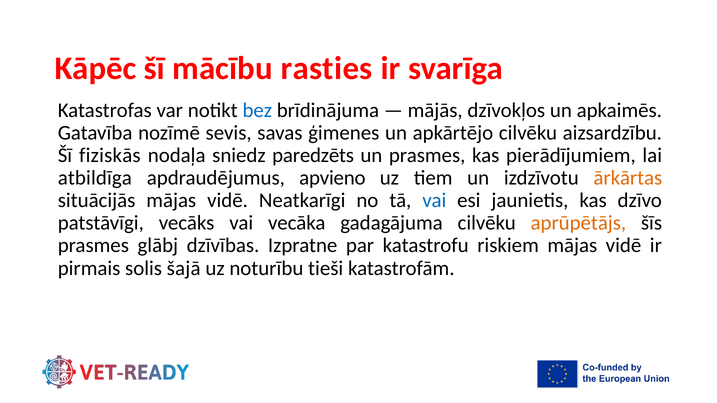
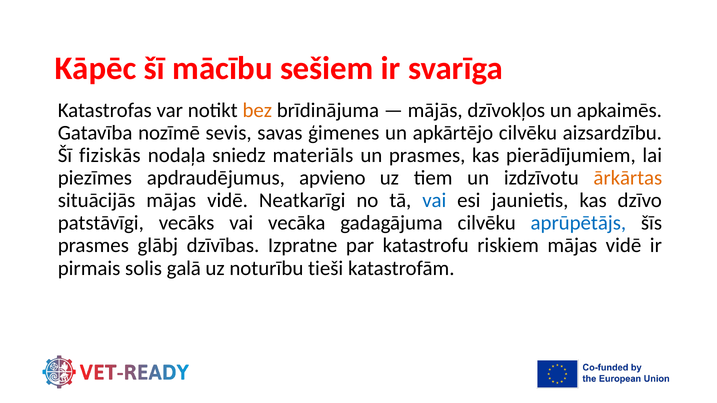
rasties: rasties -> sešiem (327, 69)
bez colour: blue -> orange (257, 110)
paredzēts: paredzēts -> materiāls (313, 156)
atbildīga: atbildīga -> piezīmes (95, 178)
aprūpētājs colour: orange -> blue (578, 223)
šajā: šajā -> galā (184, 268)
